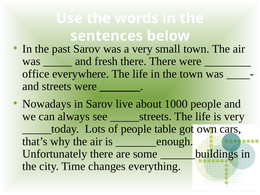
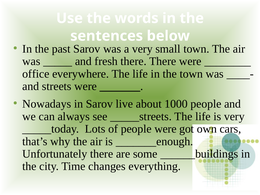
people table: table -> were (165, 129)
